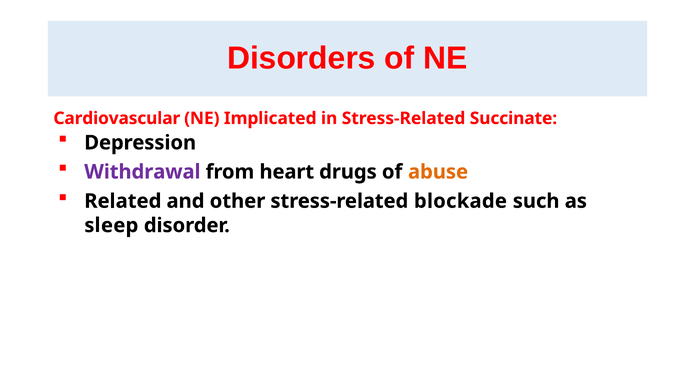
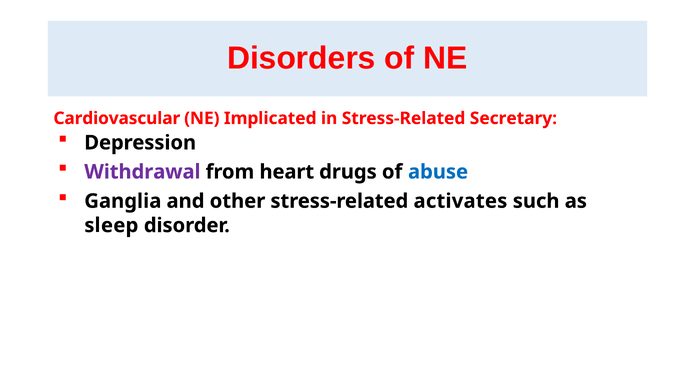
Succinate: Succinate -> Secretary (513, 118)
abuse colour: orange -> blue (438, 172)
Related: Related -> Ganglia (123, 201)
blockade: blockade -> activates (460, 201)
